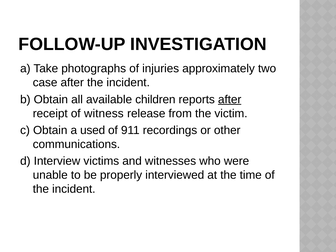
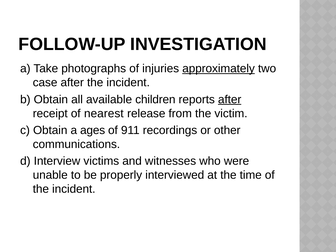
approximately underline: none -> present (219, 69)
witness: witness -> nearest (104, 113)
used: used -> ages (93, 130)
